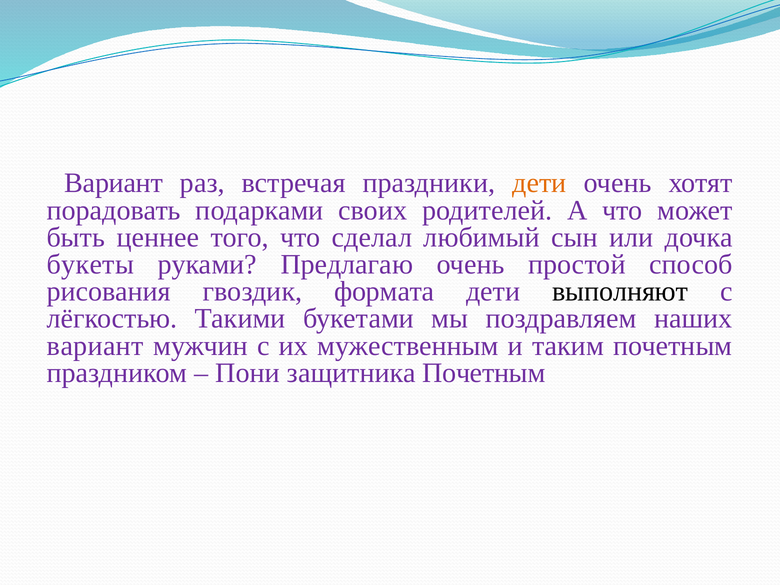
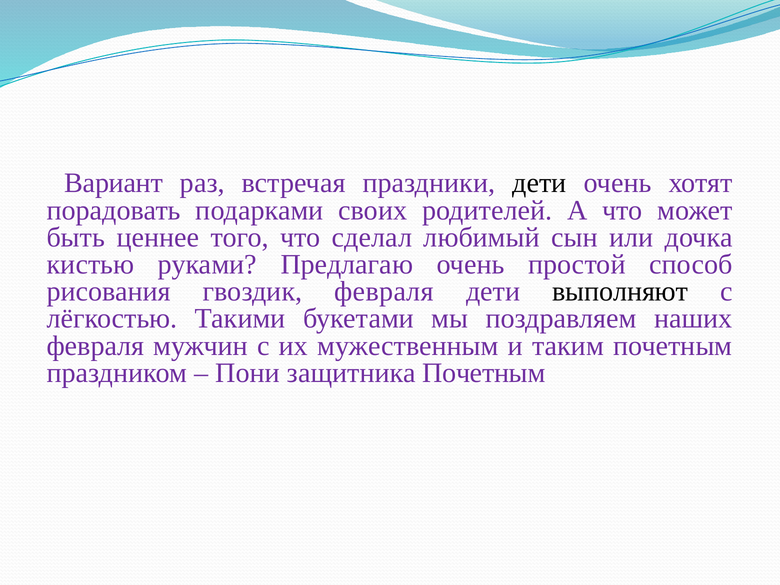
дети colour: orange -> black (539, 183)
букеты: букеты -> кистью (90, 265)
гвоздик формата: формата -> февраля (384, 292)
вариант: вариант -> февраля (95, 346)
